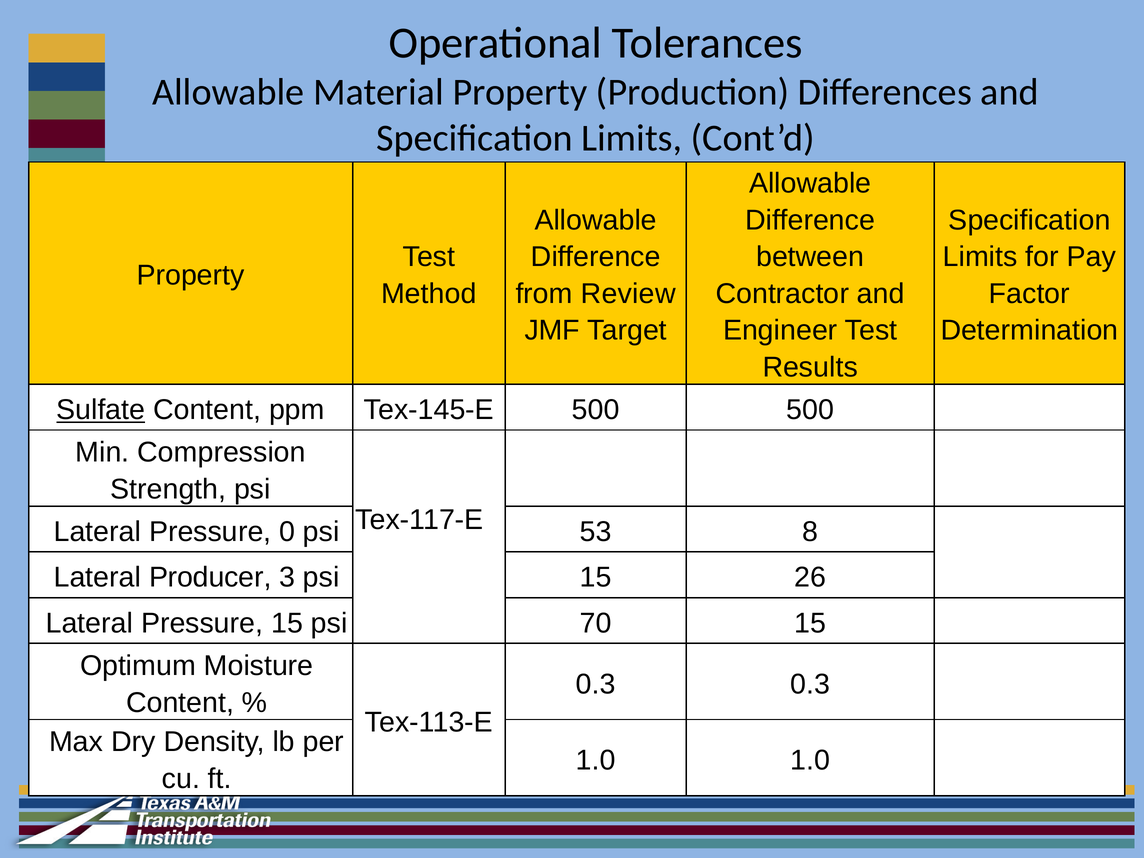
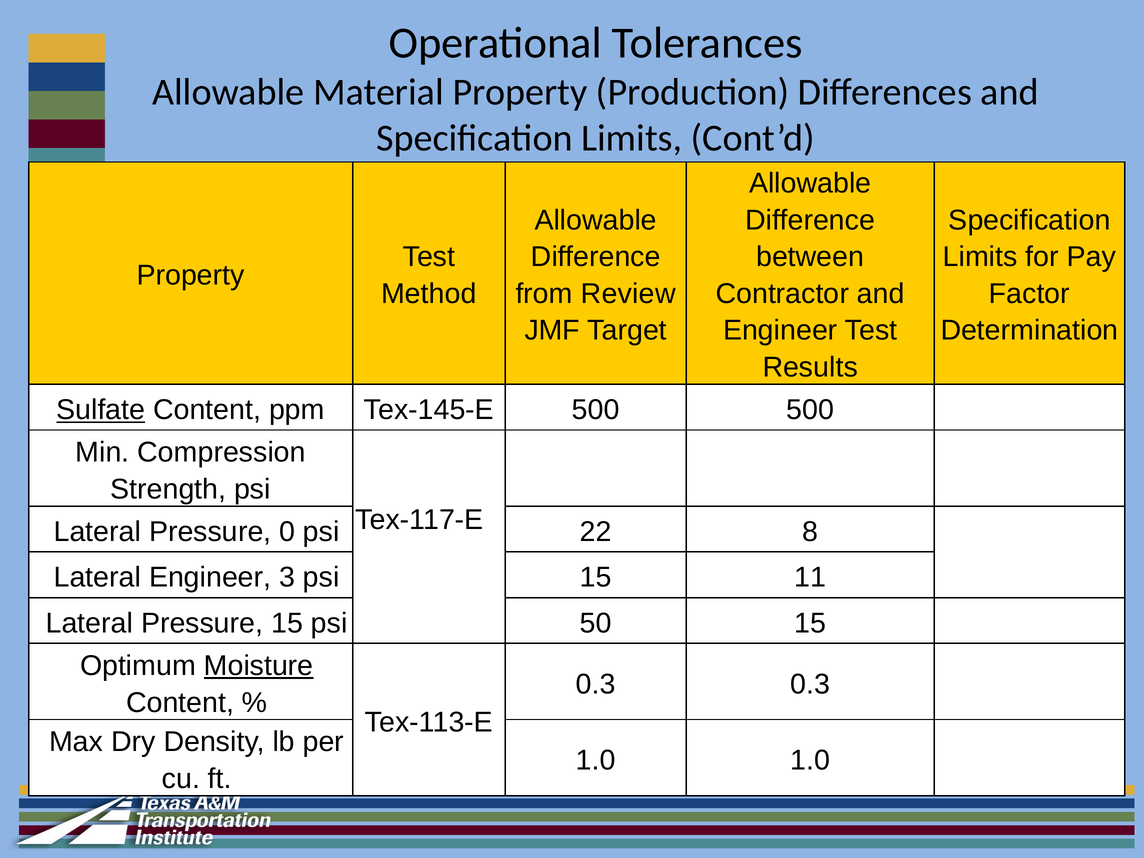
53: 53 -> 22 (596, 532)
Lateral Producer: Producer -> Engineer (210, 578)
26: 26 -> 11 (810, 578)
70: 70 -> 50 (596, 623)
Moisture underline: none -> present (259, 666)
